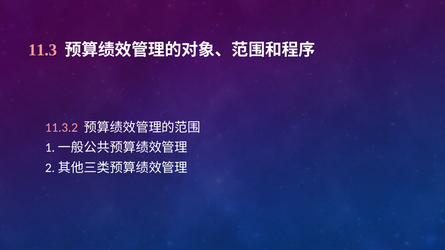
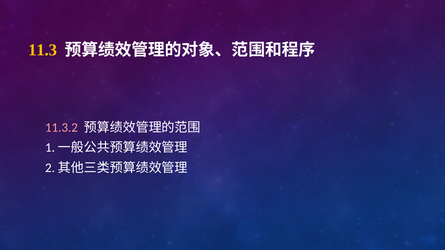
11.3 colour: pink -> yellow (43, 50)
